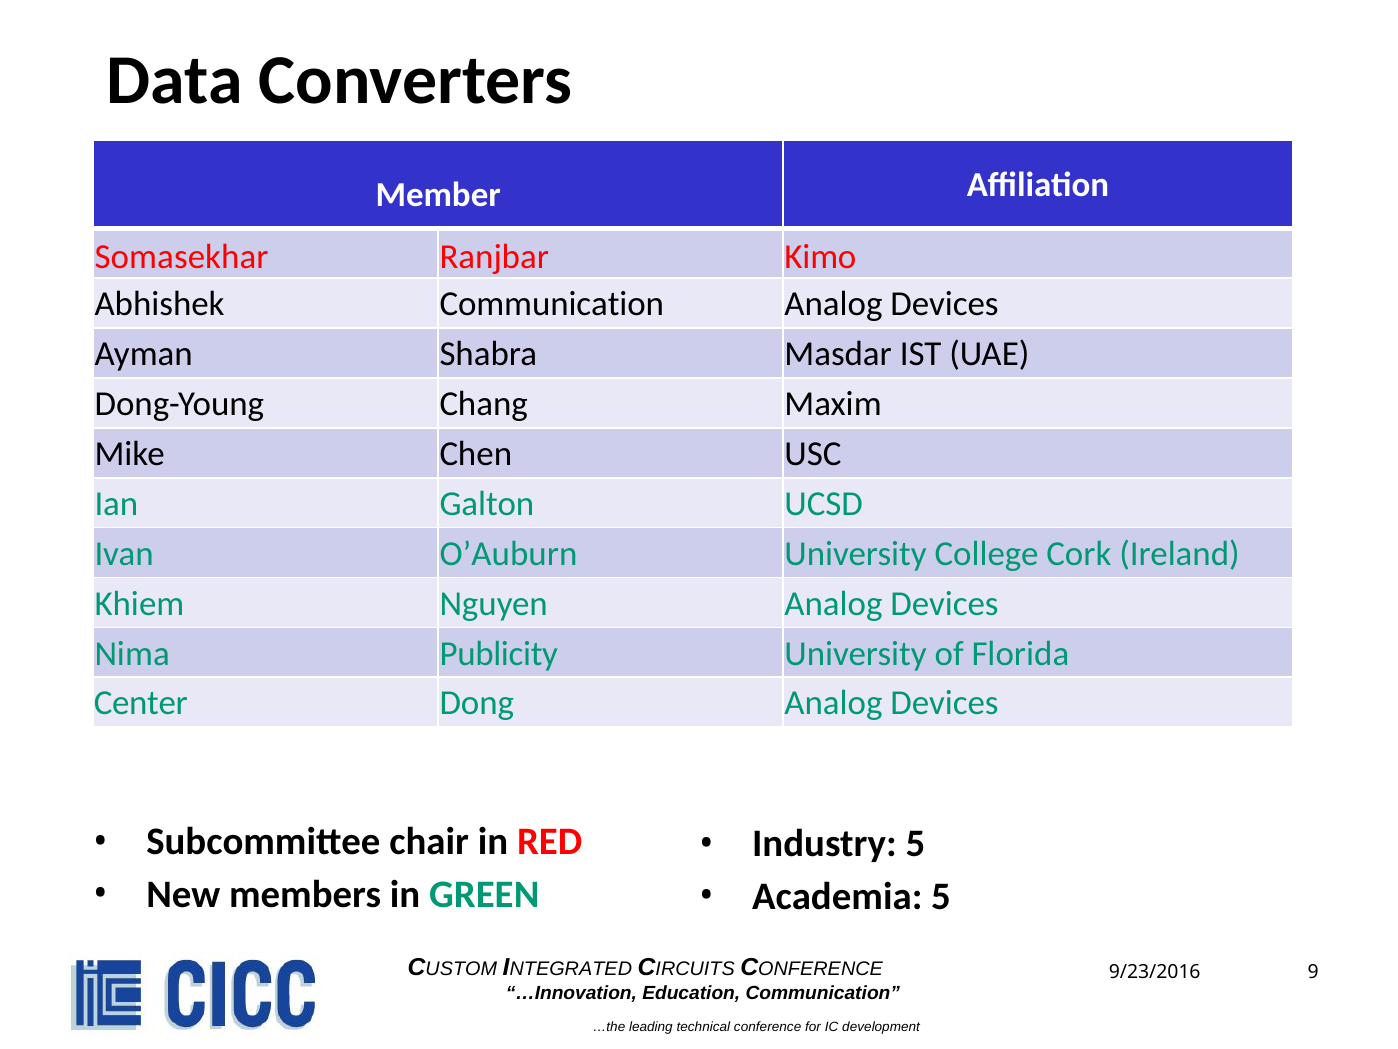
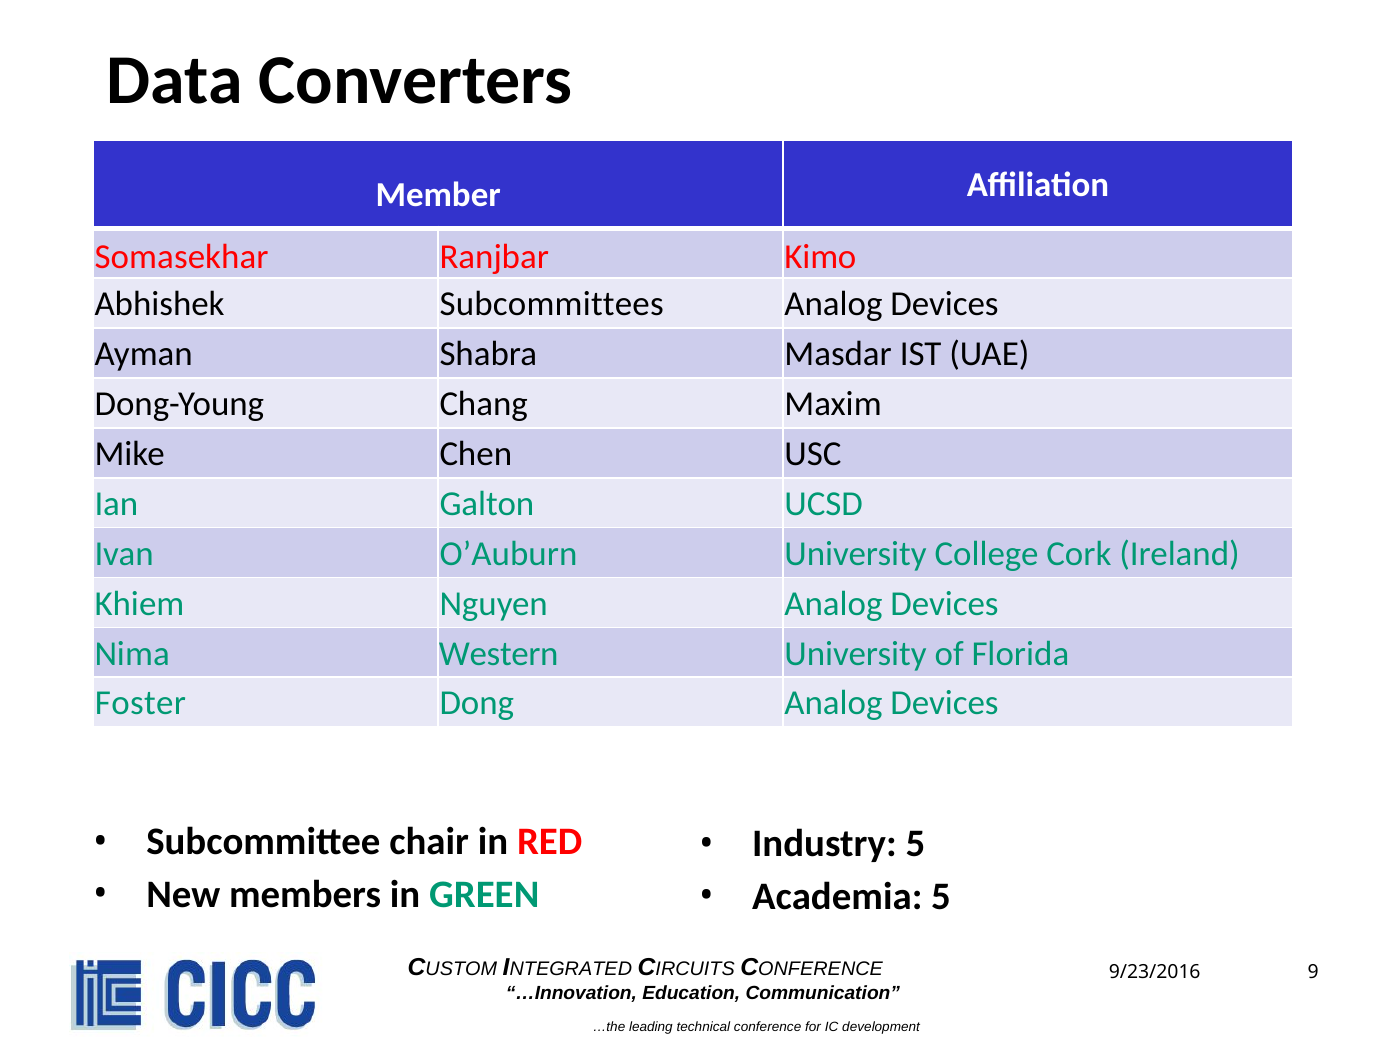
Abhishek Communication: Communication -> Subcommittees (552, 304)
Publicity: Publicity -> Western (499, 653)
Center: Center -> Foster (140, 703)
